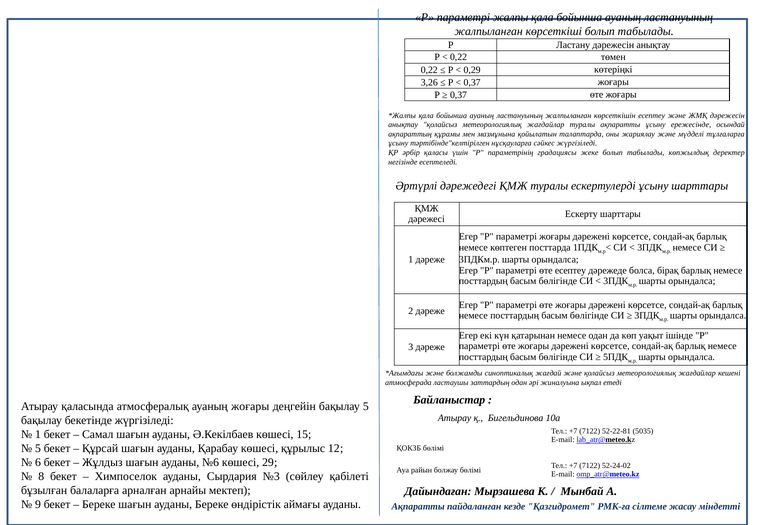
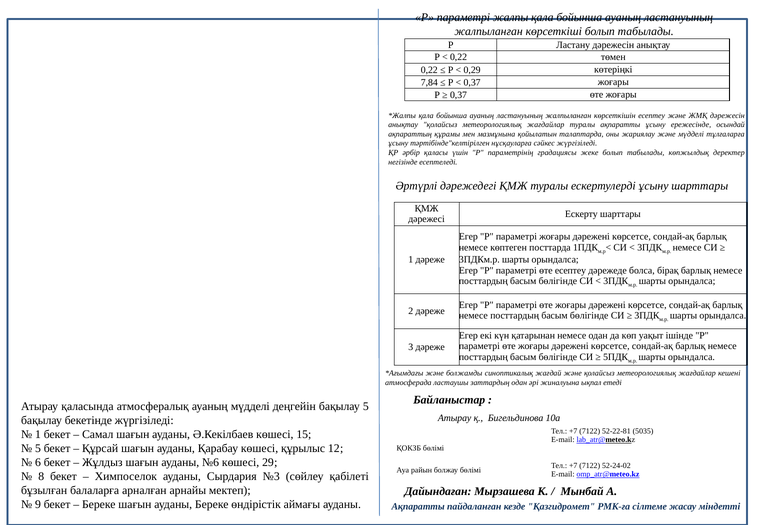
3,26: 3,26 -> 7,84 (429, 82)
ауаның жоғары: жоғары -> мүдделі (250, 407)
